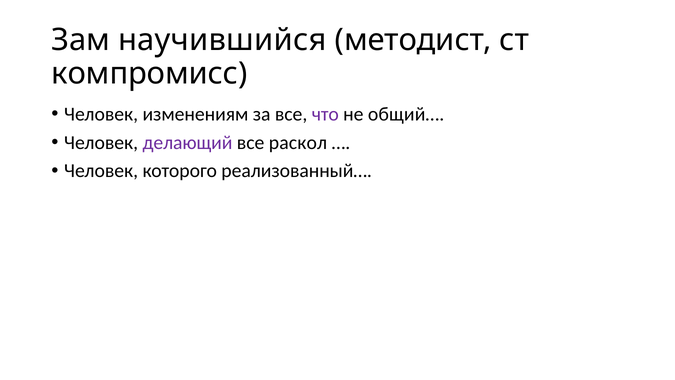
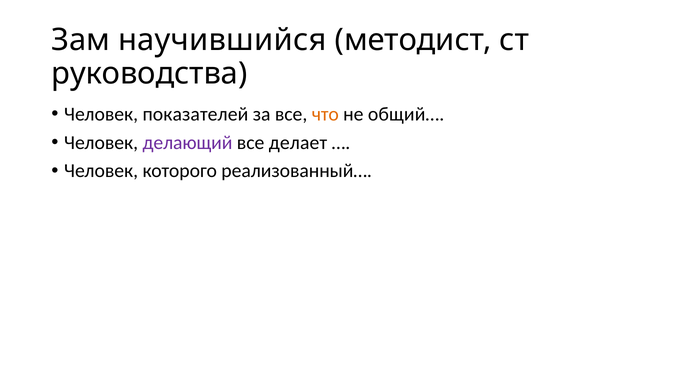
компромисс: компромисс -> руководства (149, 73)
изменениям: изменениям -> показателей (195, 114)
что colour: purple -> orange (325, 114)
раскол: раскол -> делает (298, 142)
